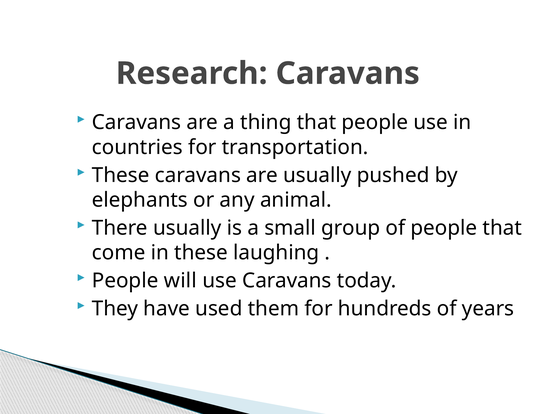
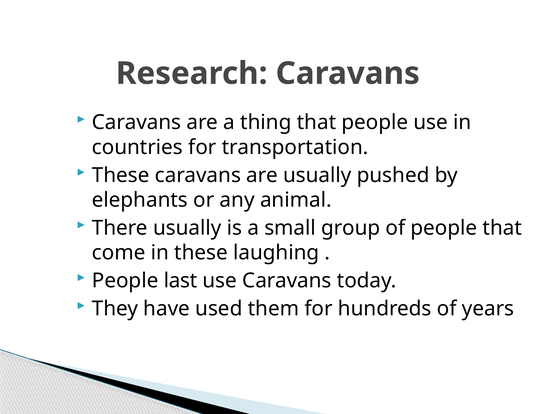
will: will -> last (181, 281)
